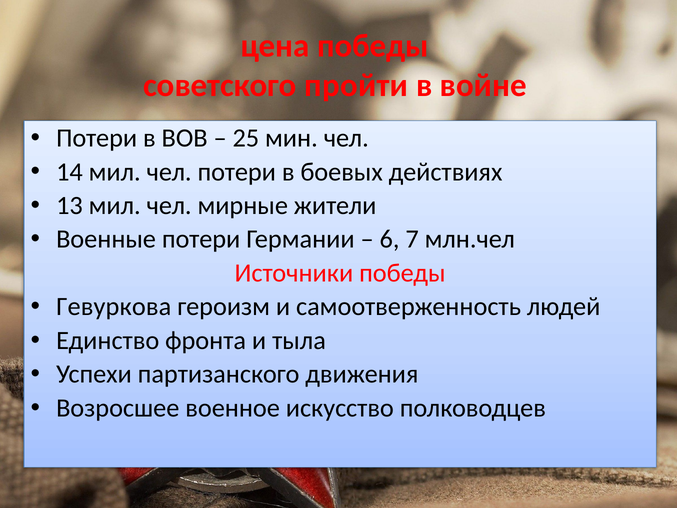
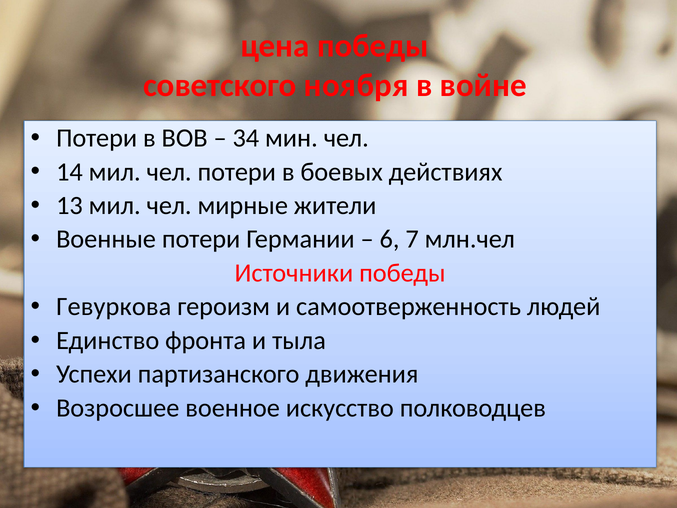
пройти: пройти -> ноября (356, 85)
25: 25 -> 34 (246, 138)
